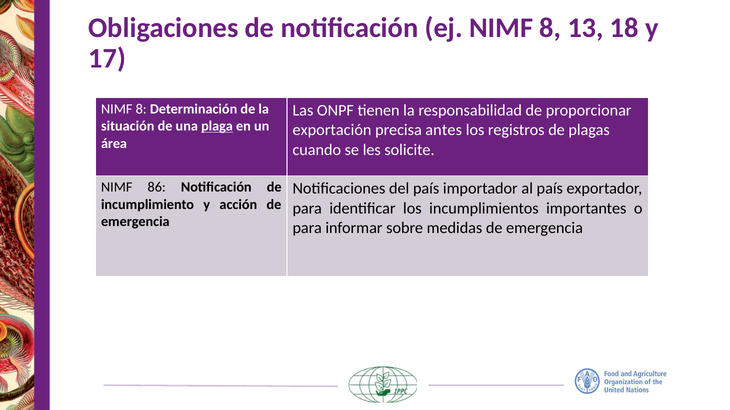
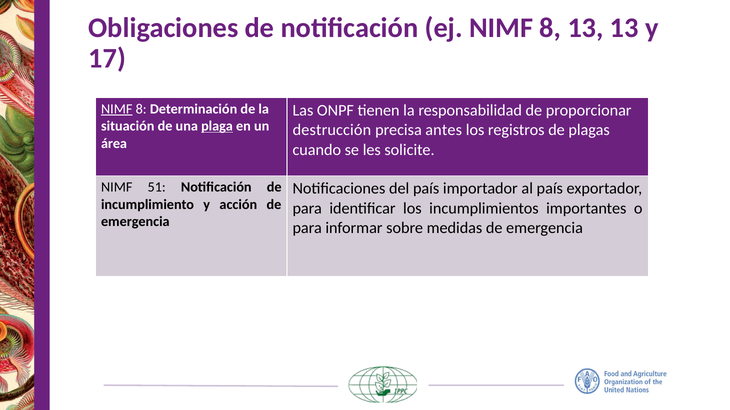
13 18: 18 -> 13 (624, 28)
NIMF underline: none -> present (117, 109)
exportación: exportación -> destrucción (332, 130)
86: 86 -> 51 (157, 188)
